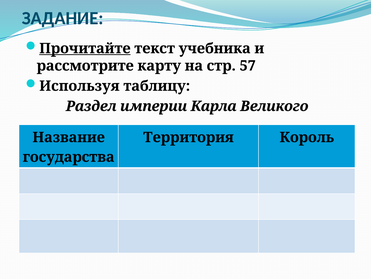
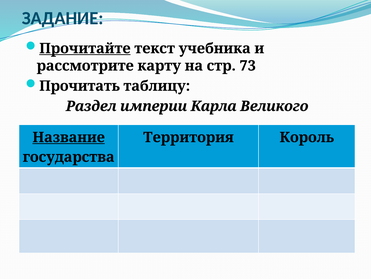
57: 57 -> 73 (248, 66)
Используя: Используя -> Прочитать (80, 86)
Название underline: none -> present (69, 137)
